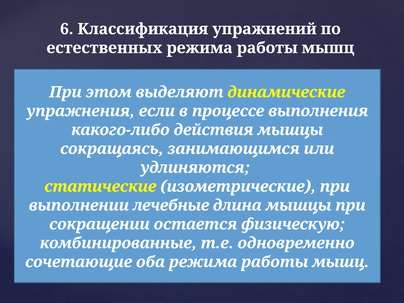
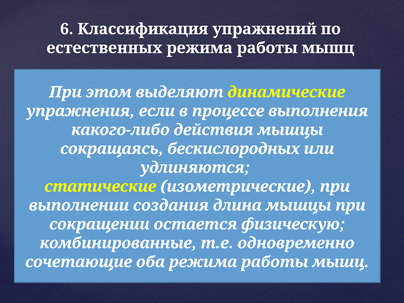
занимающимся: занимающимся -> бескислородных (234, 149)
лечебные: лечебные -> создания (171, 205)
